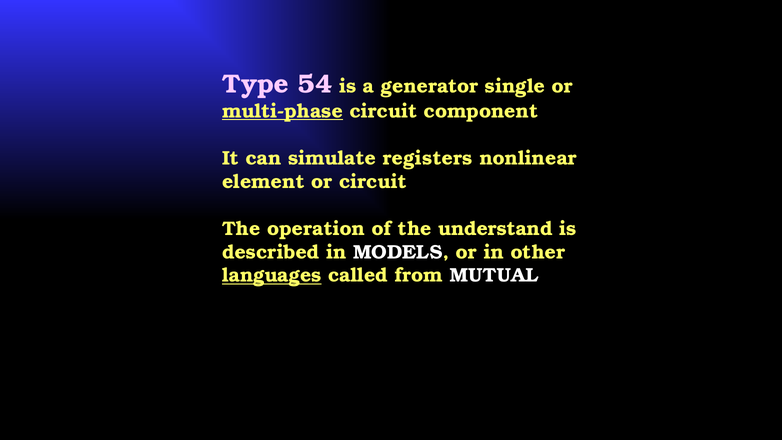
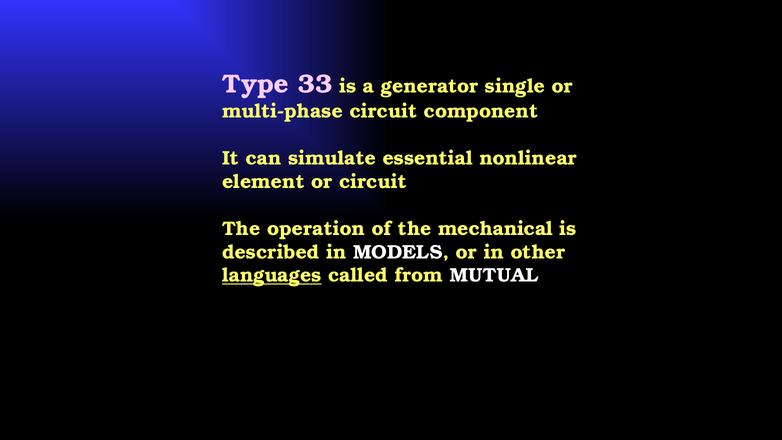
54: 54 -> 33 (315, 84)
multi-phase underline: present -> none (283, 111)
registers: registers -> essential (428, 158)
understand: understand -> mechanical (496, 229)
